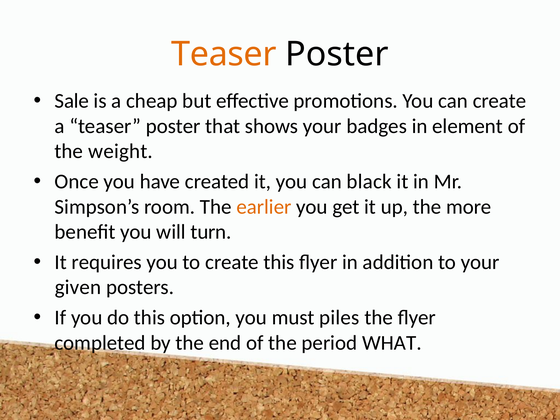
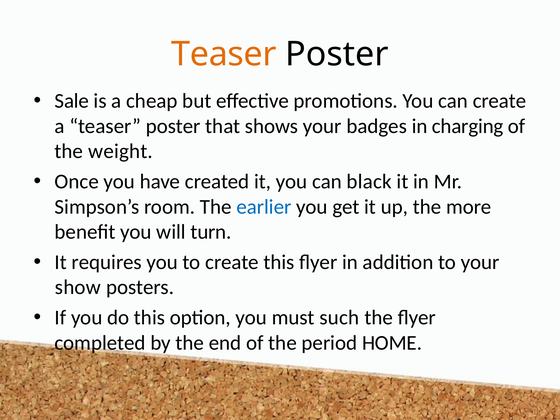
element: element -> charging (468, 126)
earlier colour: orange -> blue (264, 207)
given: given -> show (78, 287)
piles: piles -> such (339, 318)
WHAT: WHAT -> HOME (392, 343)
